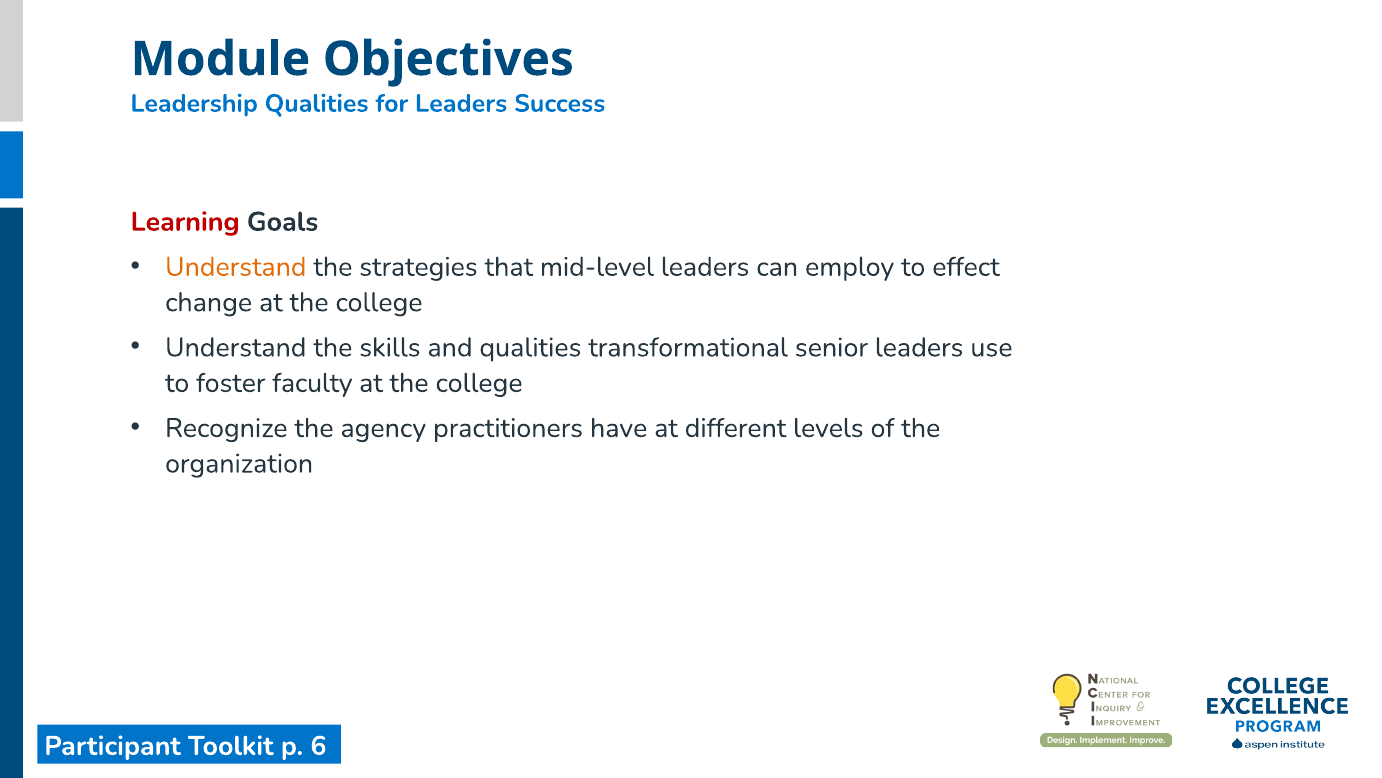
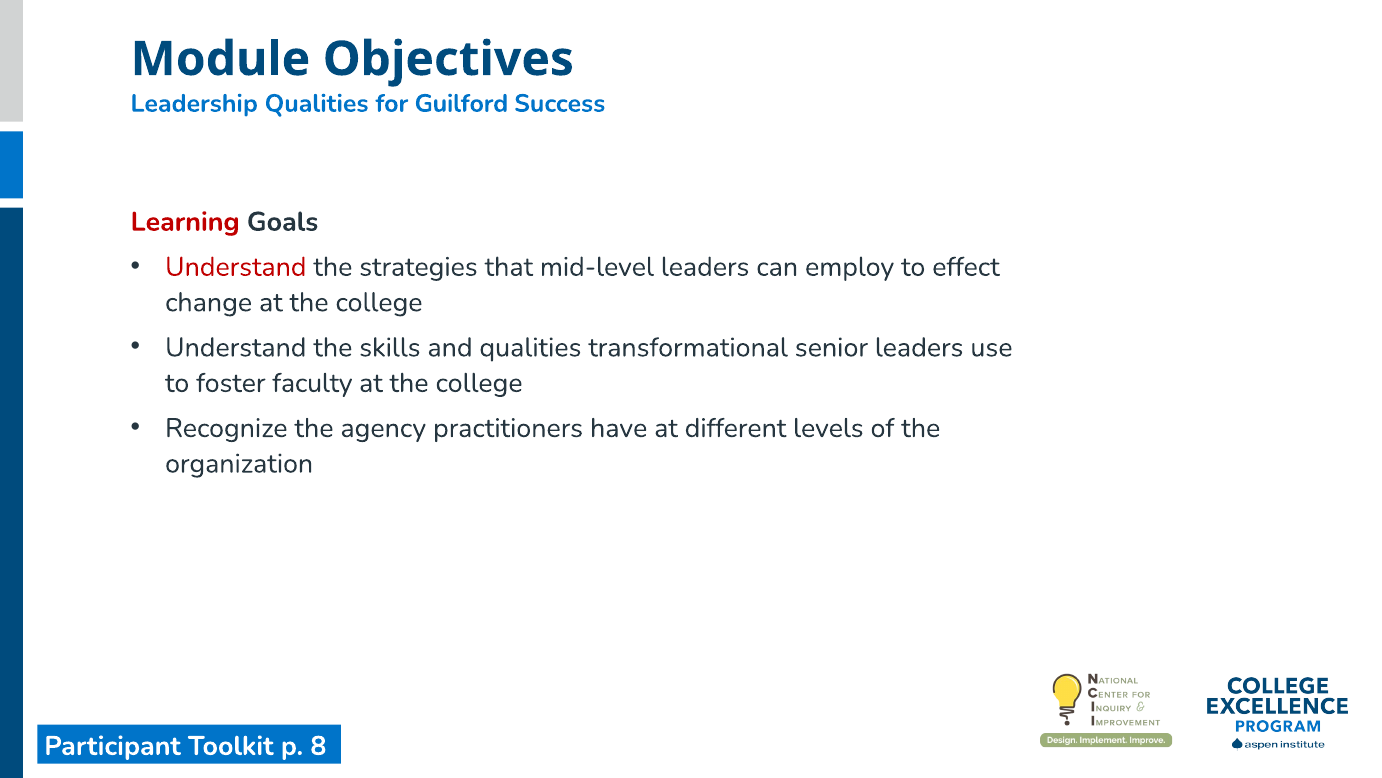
for Leaders: Leaders -> Guilford (461, 103)
Understand colour: orange -> red (236, 267)
6: 6 -> 8 (318, 745)
